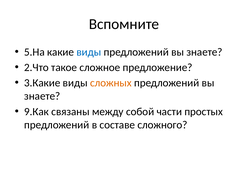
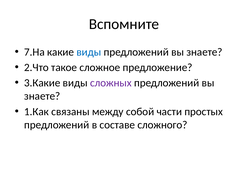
5.На: 5.На -> 7.На (34, 52)
сложных colour: orange -> purple (111, 83)
9.Как: 9.Как -> 1.Как (37, 112)
